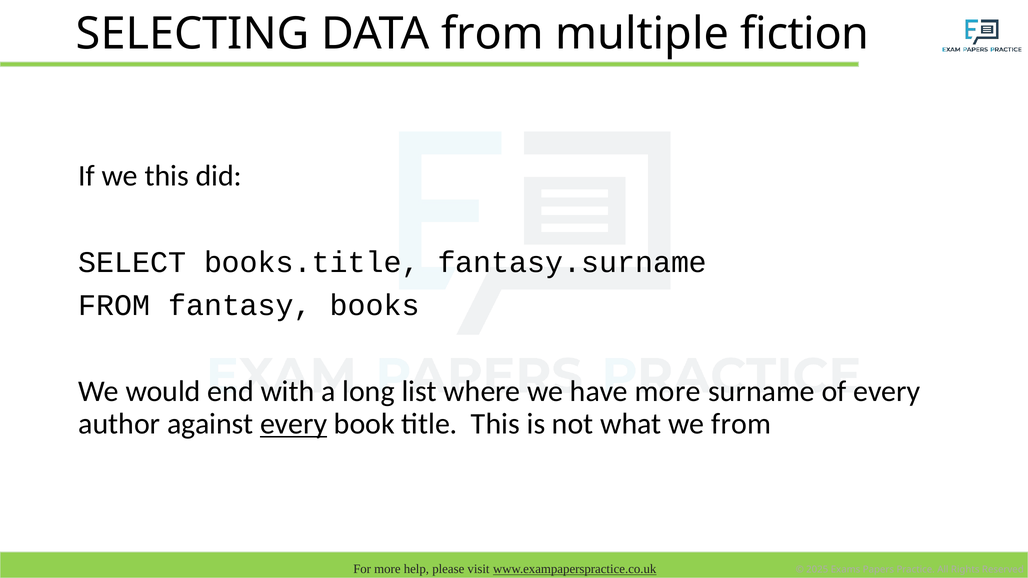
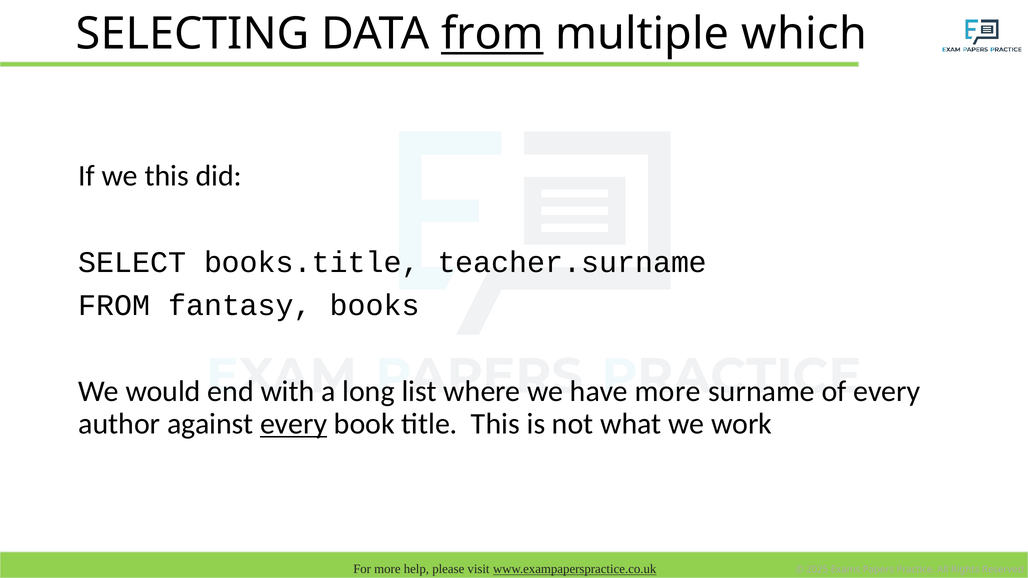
from underline: none -> present (492, 34)
fiction: fiction -> which (804, 34)
fantasy.surname: fantasy.surname -> teacher.surname (572, 262)
we from: from -> work (742, 424)
